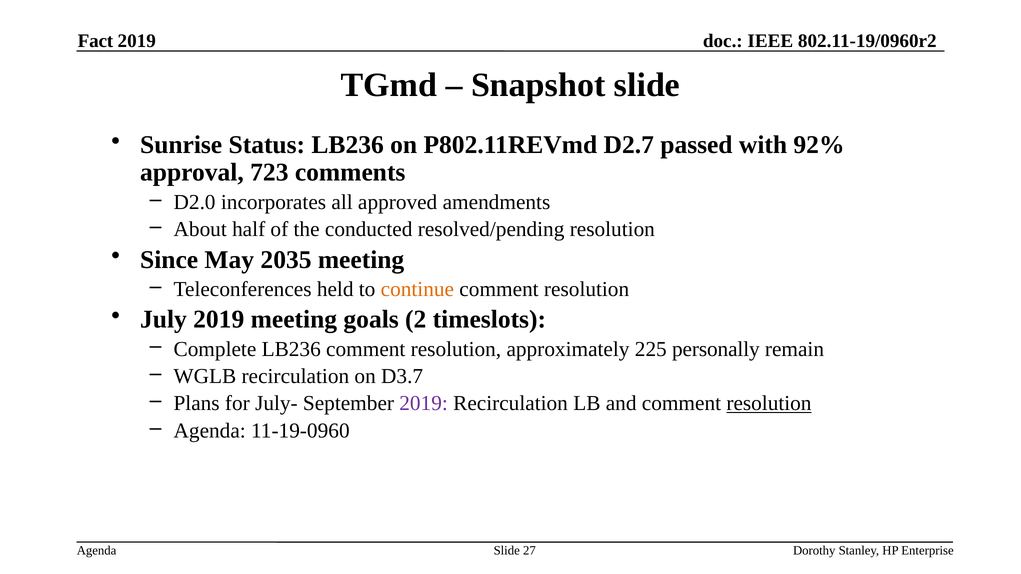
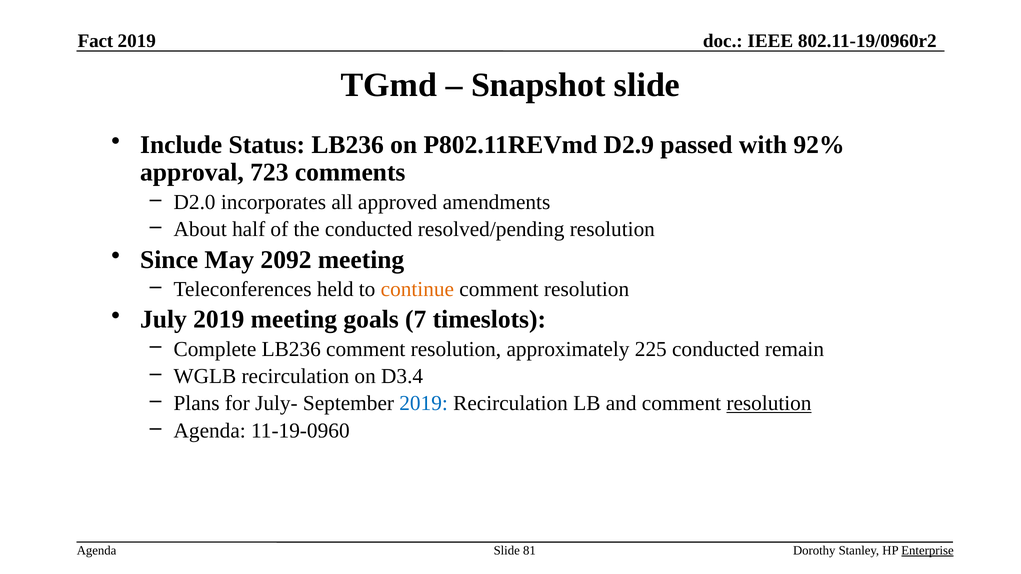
Sunrise: Sunrise -> Include (181, 145)
D2.7: D2.7 -> D2.9 (629, 145)
2035: 2035 -> 2092 (286, 260)
2: 2 -> 7 (416, 320)
225 personally: personally -> conducted (716, 349)
D3.7: D3.7 -> D3.4 (402, 376)
2019 colour: purple -> blue (424, 404)
27: 27 -> 81 (529, 551)
Enterprise underline: none -> present (928, 551)
